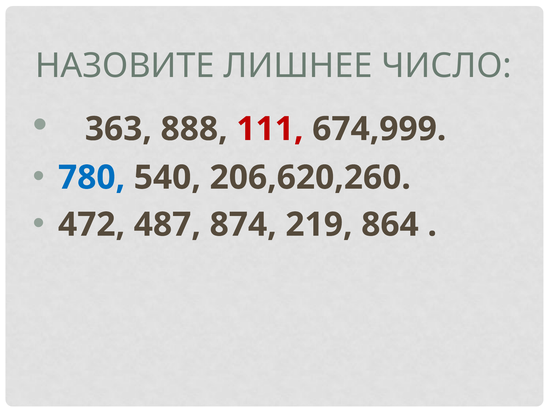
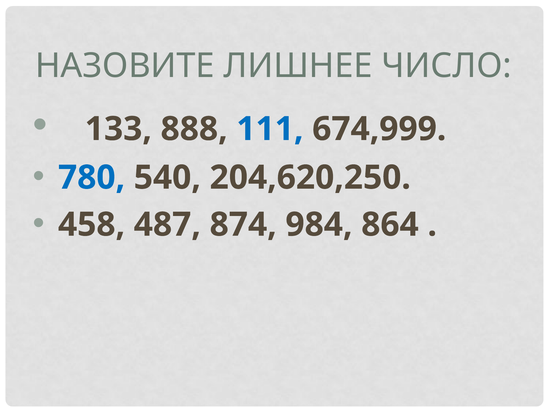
363: 363 -> 133 (118, 129)
111 colour: red -> blue (270, 129)
206,620,260: 206,620,260 -> 204,620,250 (310, 177)
472: 472 -> 458 (92, 224)
219: 219 -> 984 (319, 224)
